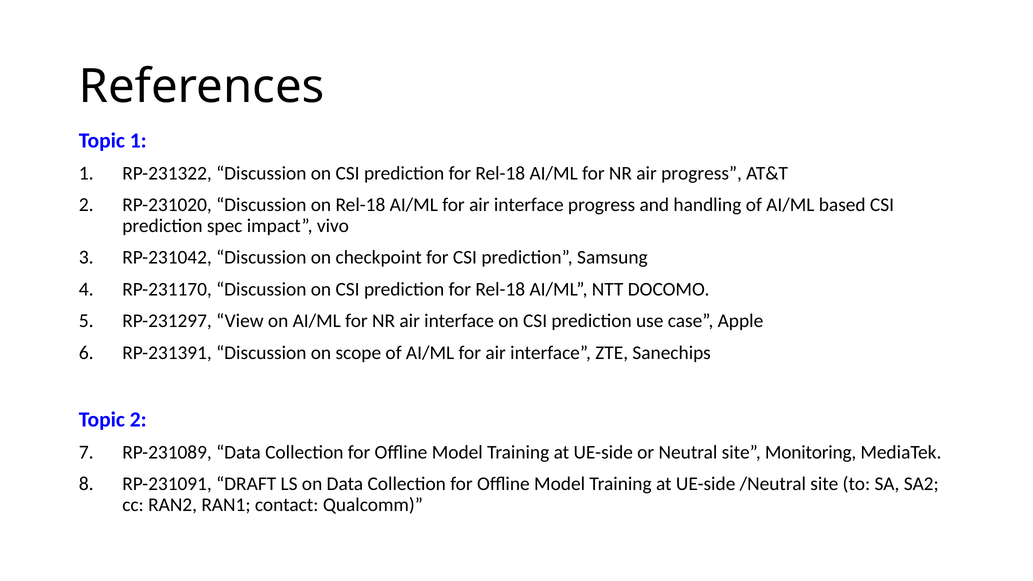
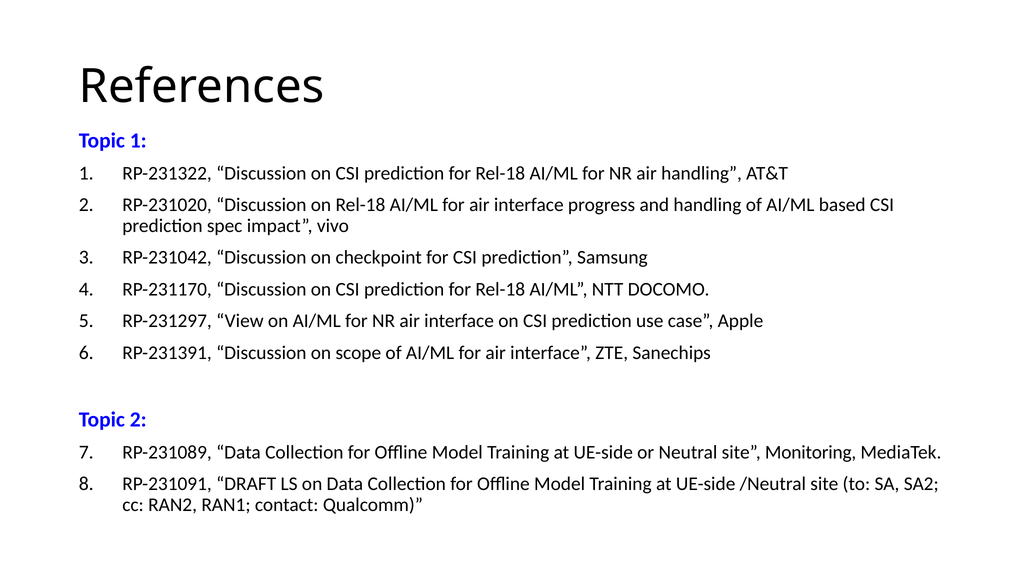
air progress: progress -> handling (702, 173)
